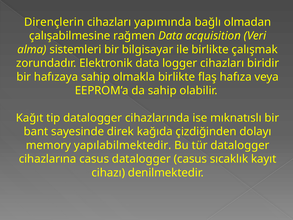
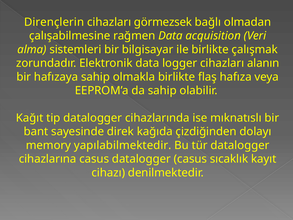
yapımında: yapımında -> görmezsek (163, 22)
biridir: biridir -> alanın (263, 63)
